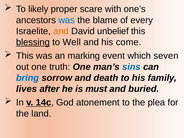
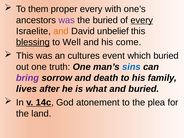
likely: likely -> them (38, 9)
proper scare: scare -> every (91, 9)
was colour: blue -> purple (67, 20)
the blame: blame -> buried (105, 20)
every underline: none -> present (142, 20)
marking: marking -> cultures (84, 56)
which seven: seven -> buried (166, 56)
bring colour: blue -> purple (28, 78)
must: must -> what (96, 89)
